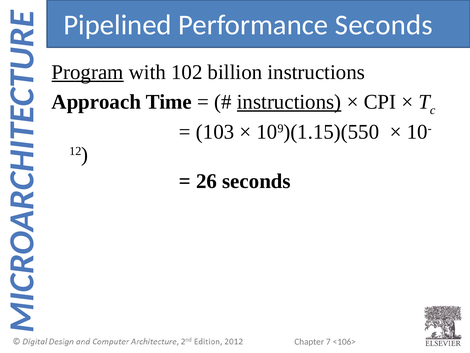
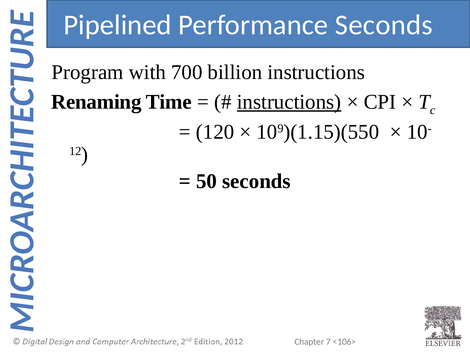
Program underline: present -> none (88, 72)
102: 102 -> 700 (187, 72)
Approach: Approach -> Renaming (96, 102)
103: 103 -> 120 (215, 132)
26: 26 -> 50 (207, 181)
